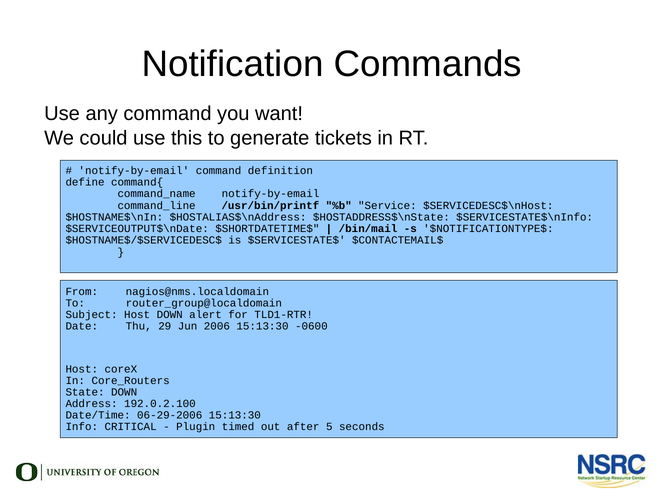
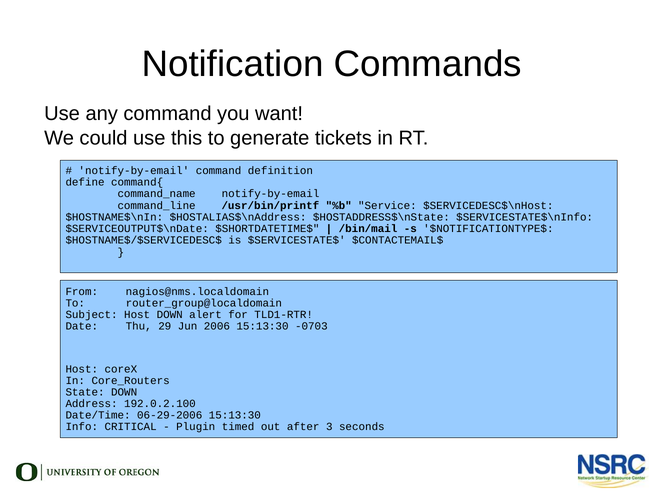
-0600: -0600 -> -0703 (311, 326)
5: 5 -> 3 (329, 427)
